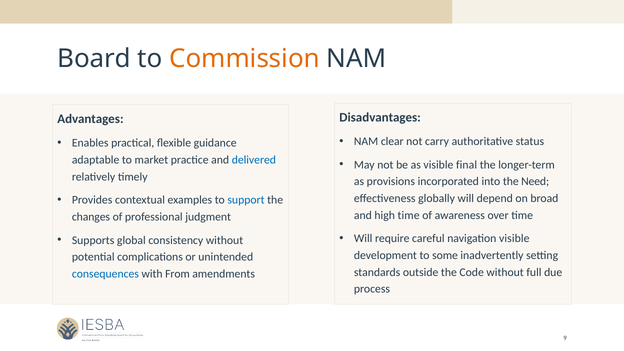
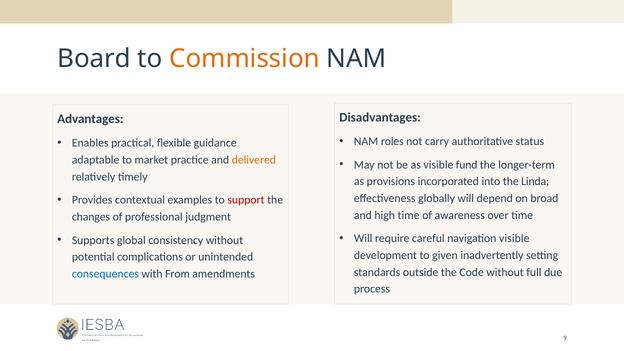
clear: clear -> roles (392, 141)
delivered colour: blue -> orange (254, 160)
final: final -> fund (467, 165)
Need: Need -> Linda (535, 182)
support colour: blue -> red (246, 200)
some: some -> given (445, 255)
